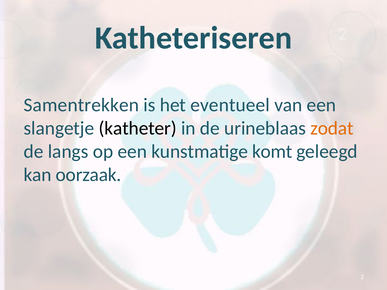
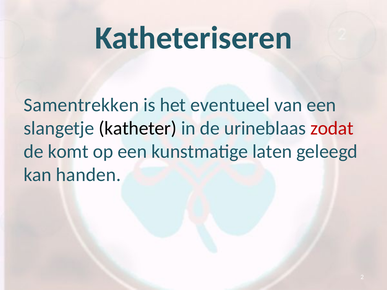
zodat colour: orange -> red (332, 128)
langs: langs -> komt (68, 152)
komt: komt -> laten (272, 152)
oorzaak: oorzaak -> handen (88, 175)
